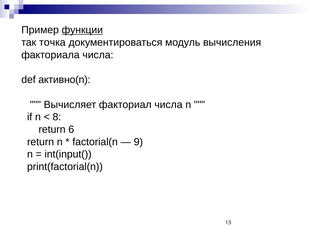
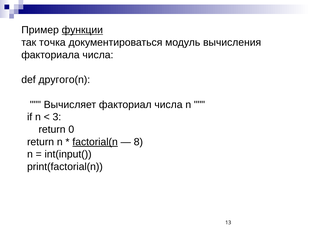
активно(n: активно(n -> другого(n (64, 80)
8: 8 -> 3 (57, 117)
6: 6 -> 0 (71, 129)
factorial(n underline: none -> present (95, 142)
9: 9 -> 8 (138, 142)
